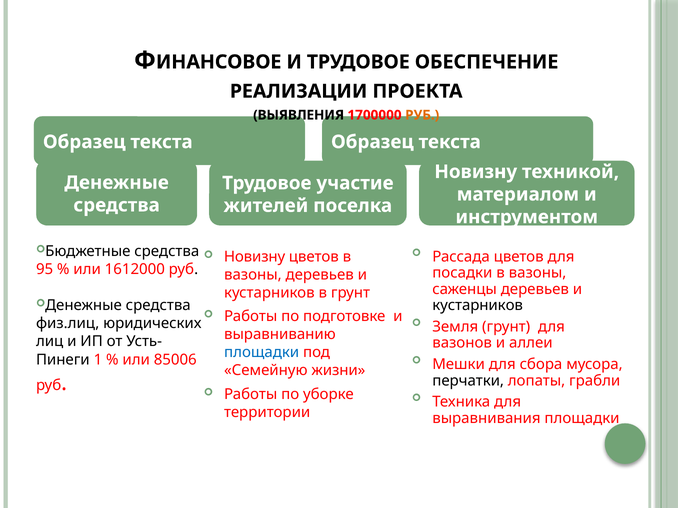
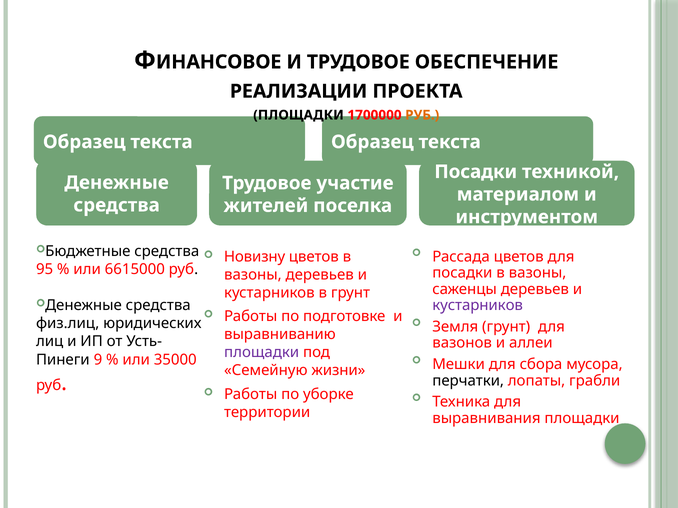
ВЫЯВЛЕНИЯ: ВЫЯВЛЕНИЯ -> ПЛОЩАДКИ (299, 115)
Новизну: Новизну -> Посадки (476, 172)
1612000: 1612000 -> 6615000 (135, 270)
кустарников colour: black -> purple (478, 306)
площадки colour: blue -> purple (262, 353)
1: 1 -> 9 (98, 360)
85006: 85006 -> 35000 (175, 360)
